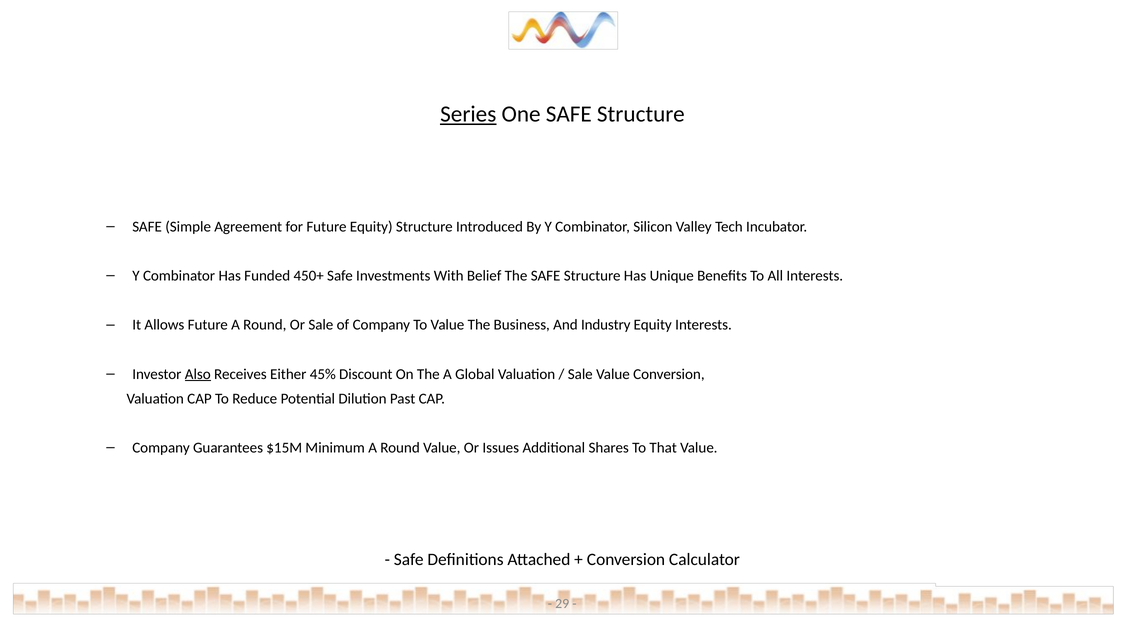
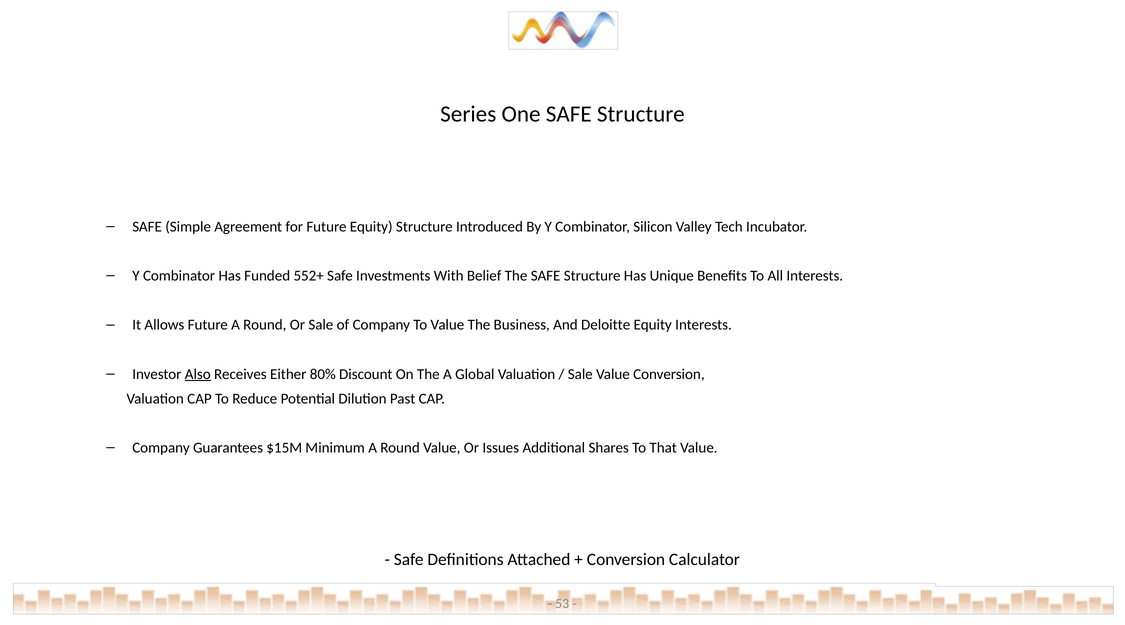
Series underline: present -> none (468, 114)
450+: 450+ -> 552+ (309, 276)
Industry: Industry -> Deloitte (606, 325)
45%: 45% -> 80% (323, 374)
29: 29 -> 53 (562, 603)
